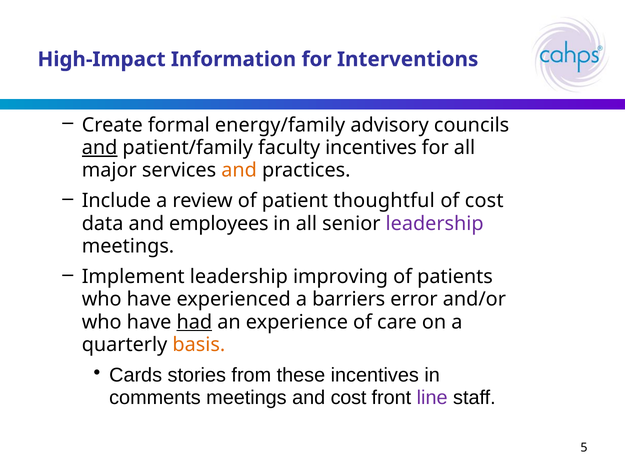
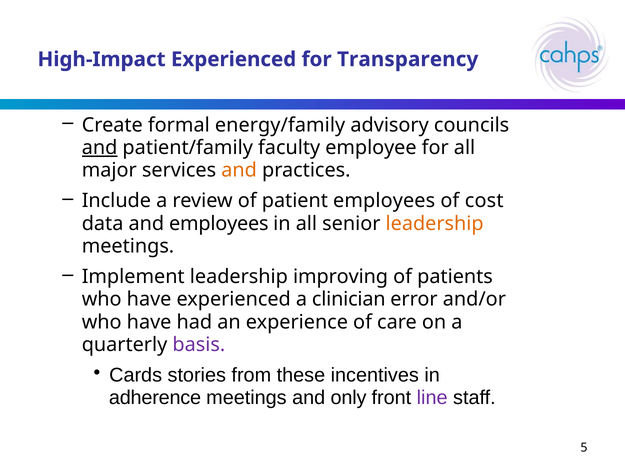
High-Impact Information: Information -> Experienced (234, 59)
Interventions: Interventions -> Transparency (408, 59)
faculty incentives: incentives -> employee (371, 148)
patient thoughtful: thoughtful -> employees (384, 201)
leadership colour: purple -> orange (435, 223)
barriers: barriers -> clinician (349, 299)
had underline: present -> none (194, 322)
basis colour: orange -> purple (199, 344)
comments: comments -> adherence (155, 398)
and cost: cost -> only (349, 398)
